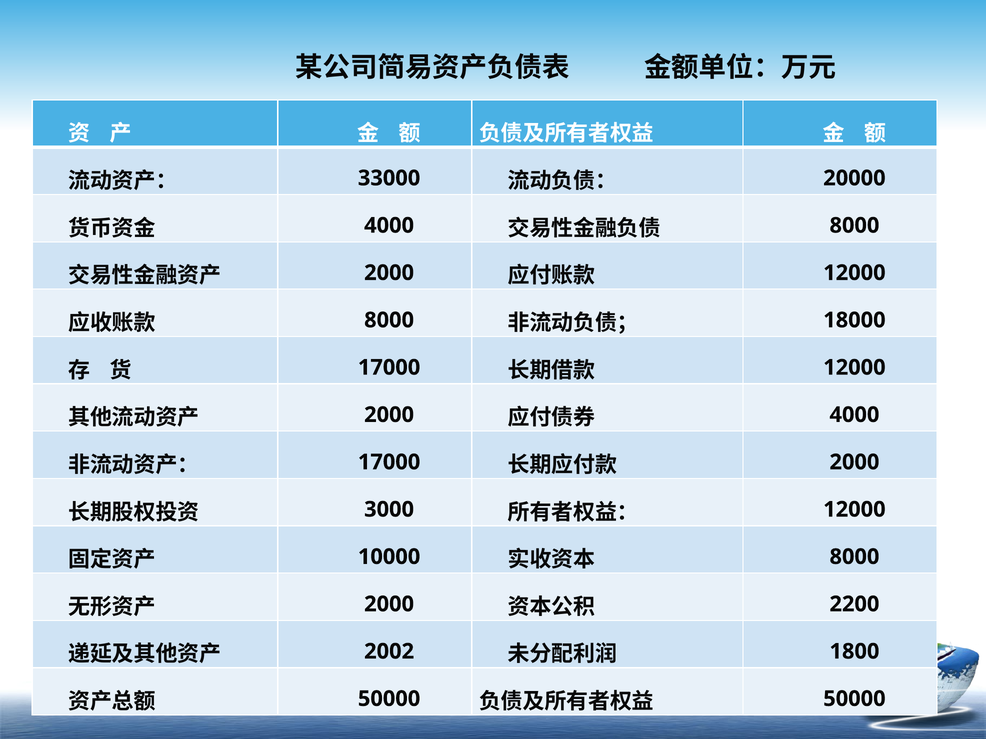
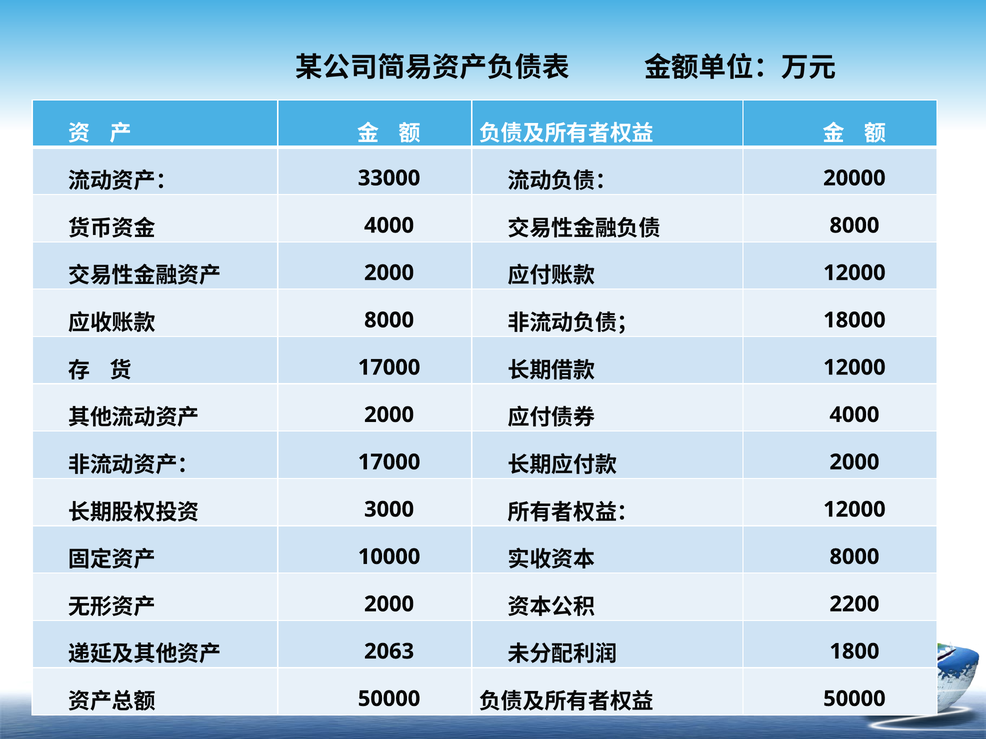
2002: 2002 -> 2063 (389, 652)
